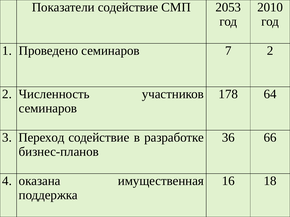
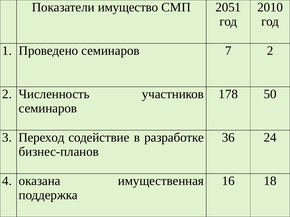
Показатели содействие: содействие -> имущество (128, 7)
2053: 2053 -> 2051 (228, 7)
64: 64 -> 50 (270, 94)
66: 66 -> 24 (270, 138)
